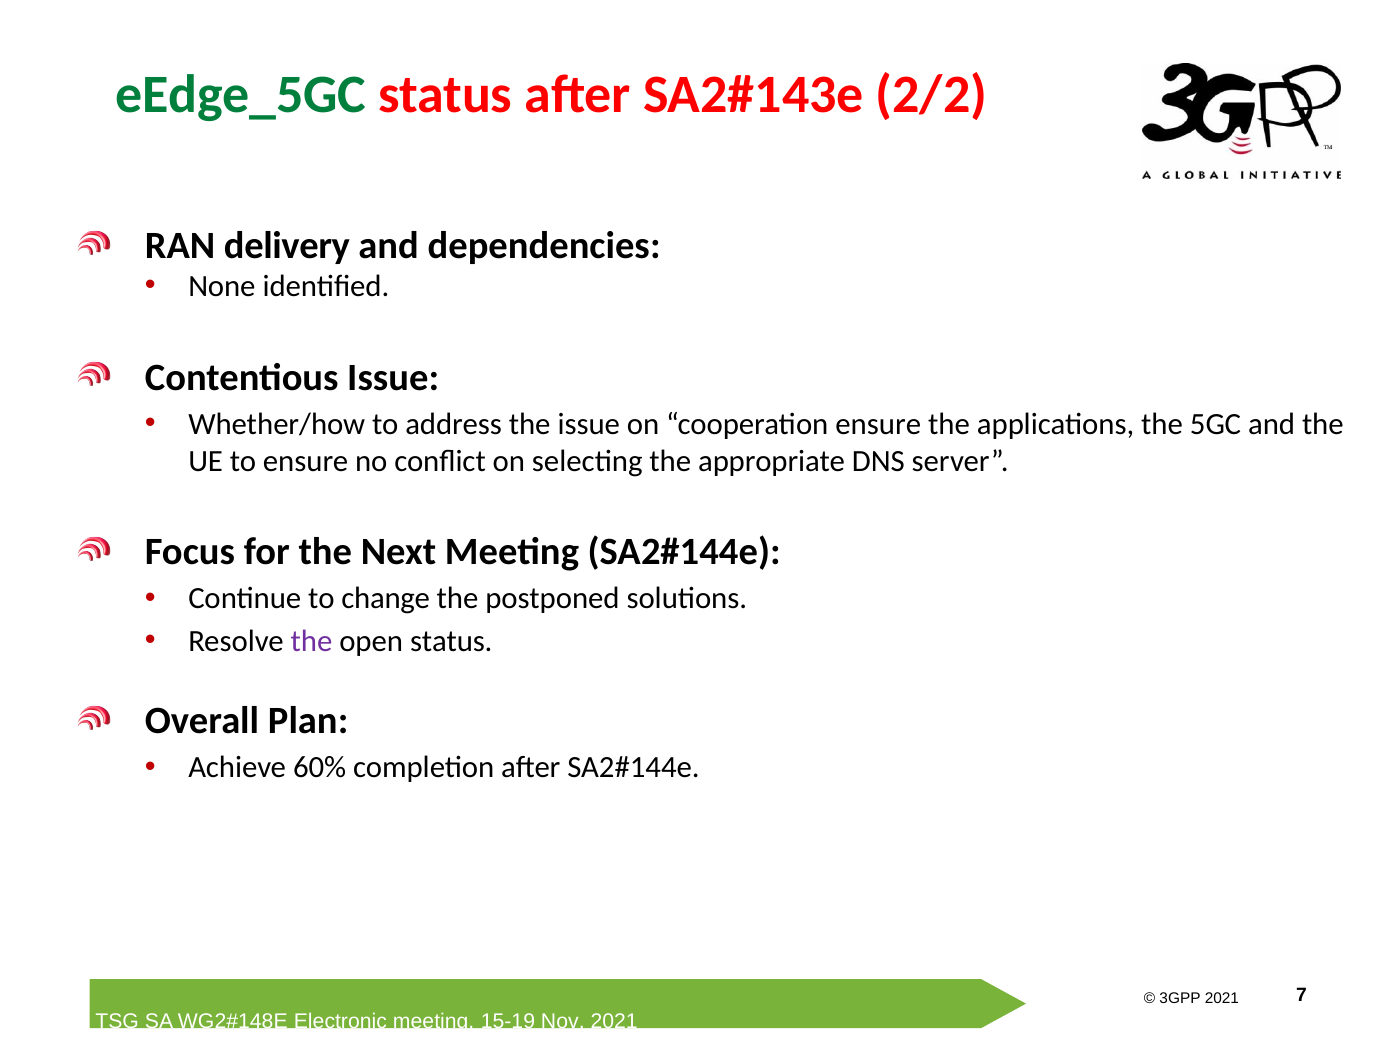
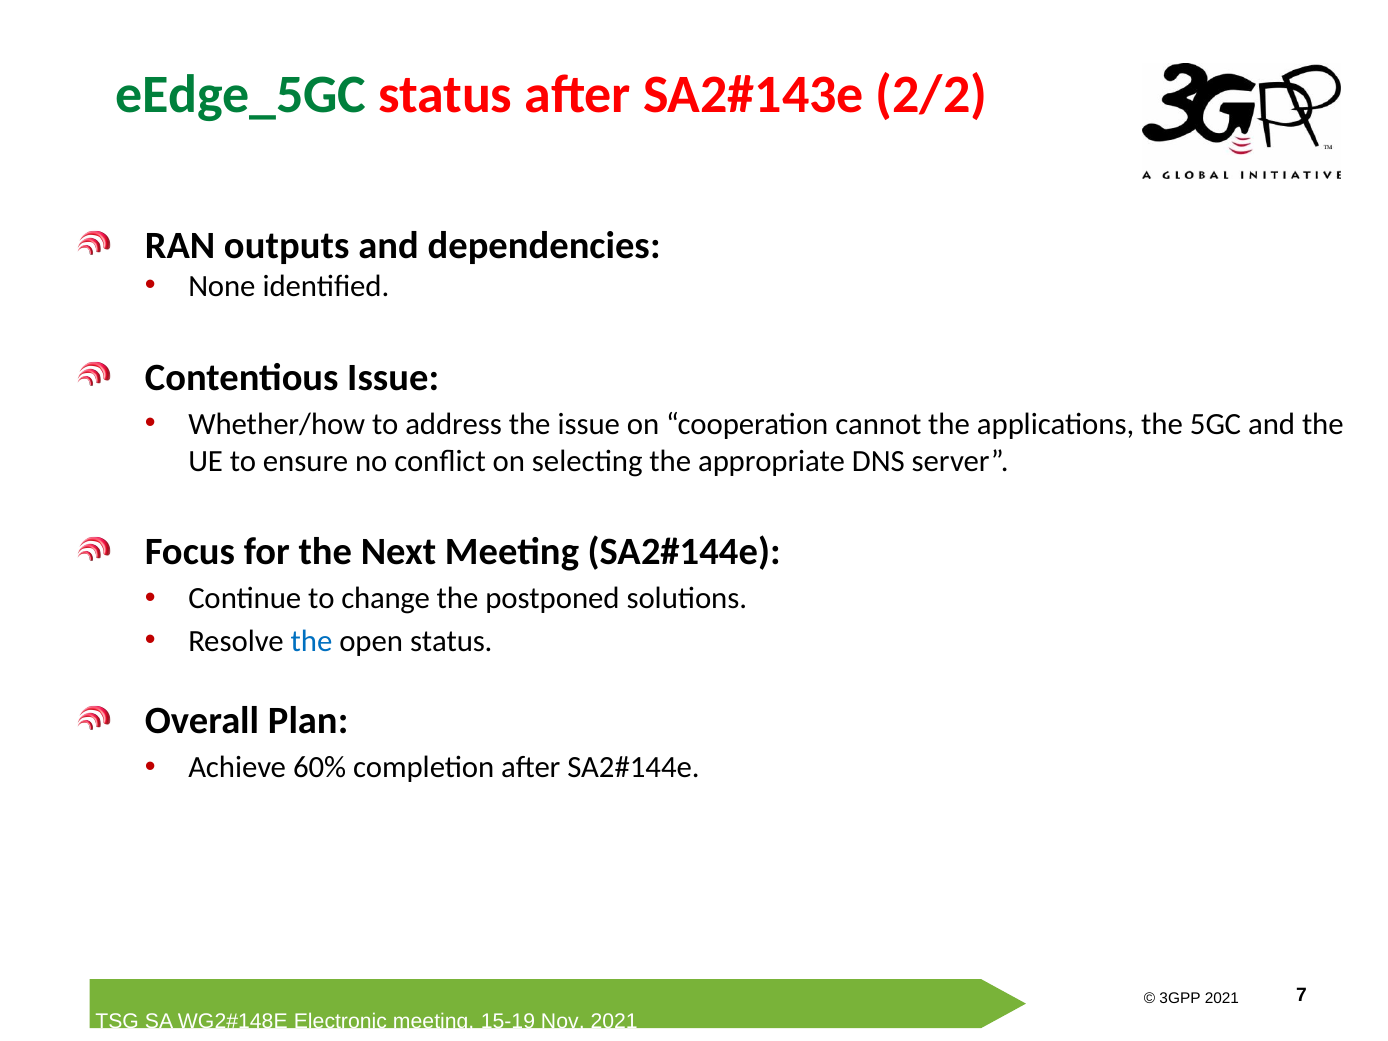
delivery: delivery -> outputs (287, 245)
cooperation ensure: ensure -> cannot (878, 424)
the colour: purple -> blue (311, 642)
